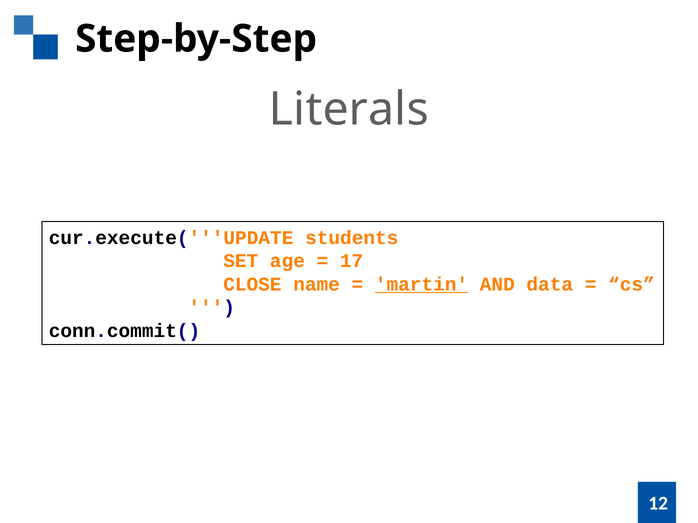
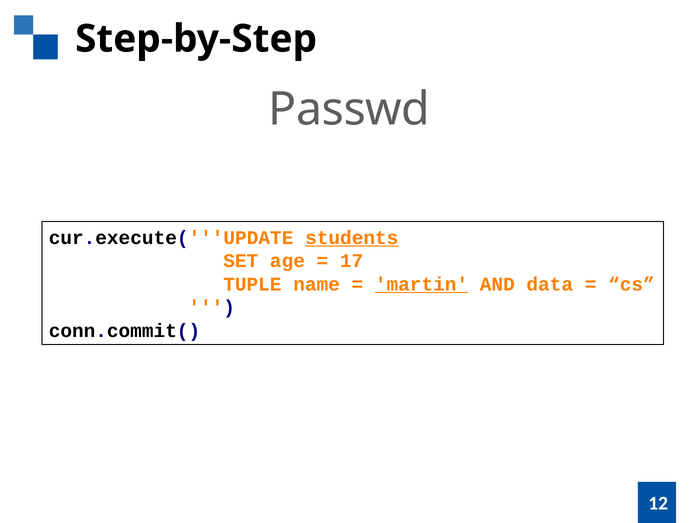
Literals: Literals -> Passwd (349, 109)
students underline: none -> present (352, 238)
CLOSE: CLOSE -> TUPLE (252, 285)
